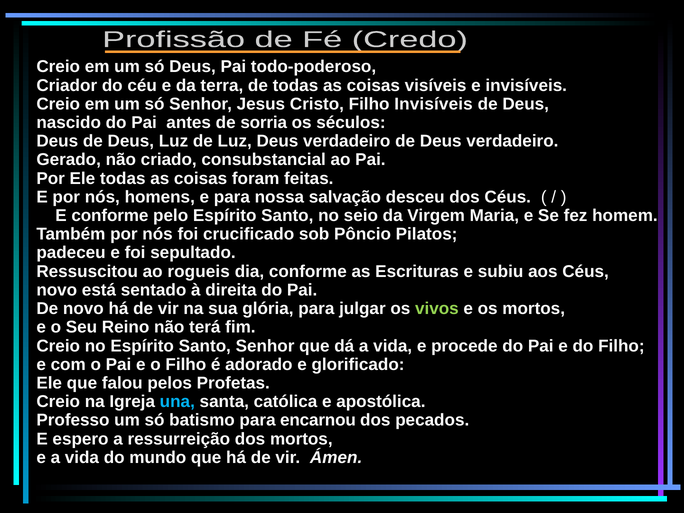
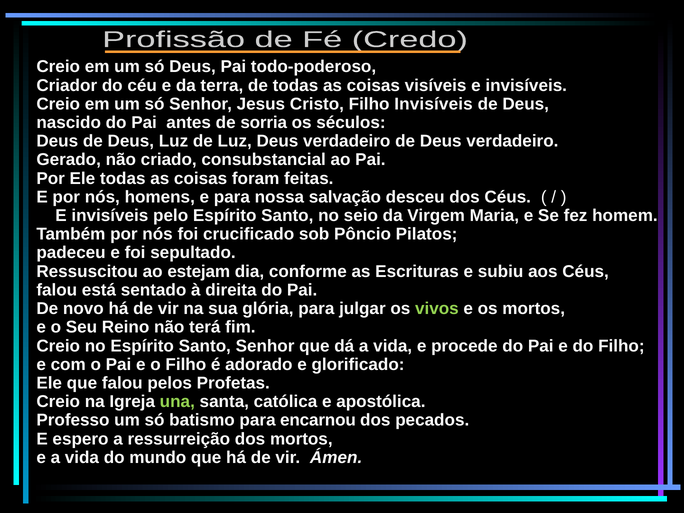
conforme: conforme -> invisíveis (110, 216)
rogueis: rogueis -> estejam (199, 271)
novo: novo -> falou (57, 290)
una colour: light blue -> light green (177, 402)
